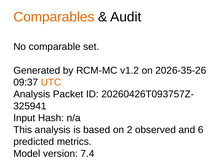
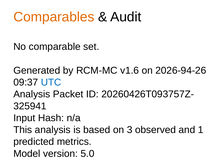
v1.2: v1.2 -> v1.6 (130, 71)
2026-35-26: 2026-35-26 -> 2026-94-26 (181, 71)
UTC colour: orange -> blue (51, 82)
2: 2 -> 3 (130, 130)
6: 6 -> 1 (201, 130)
7.4: 7.4 -> 5.0 (87, 154)
